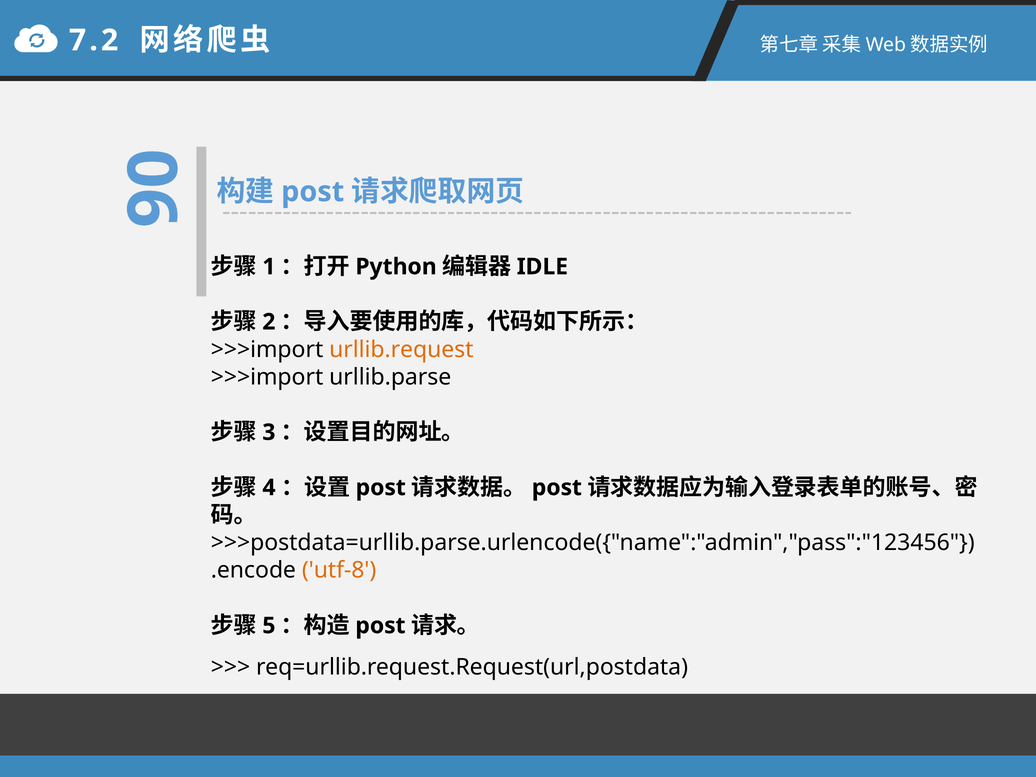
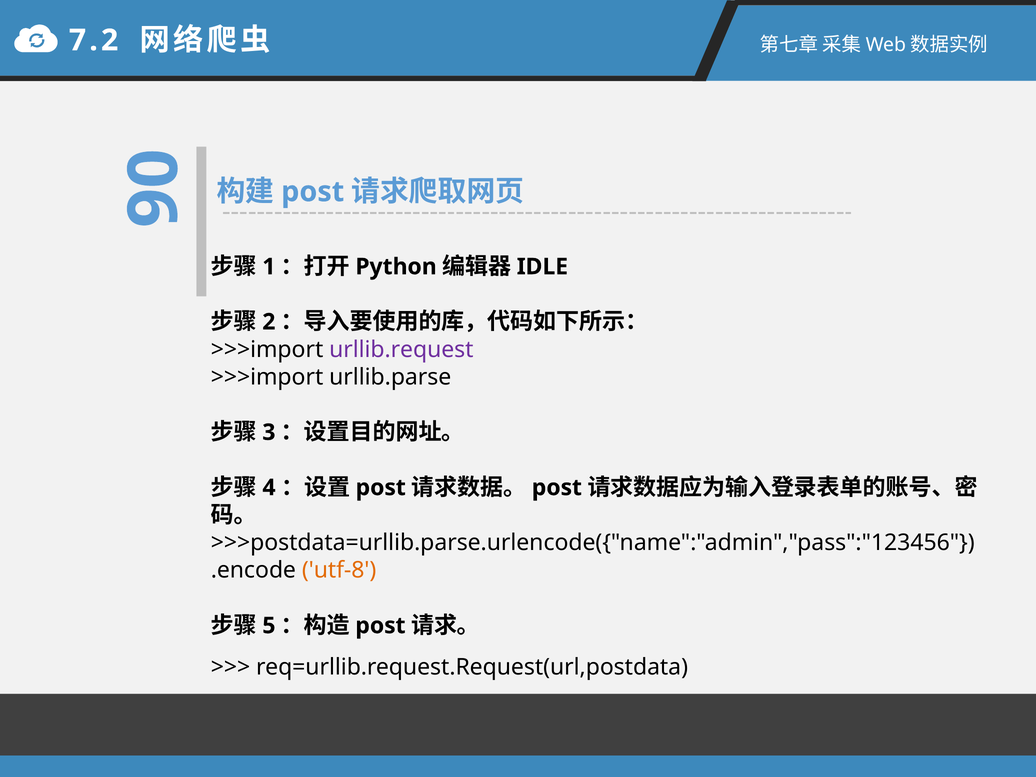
urllib.request colour: orange -> purple (401, 350)
